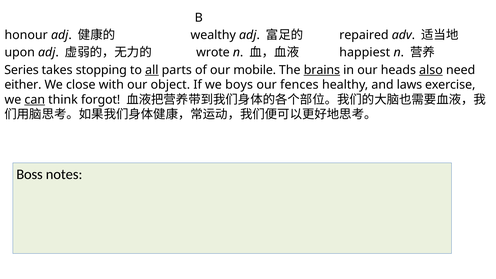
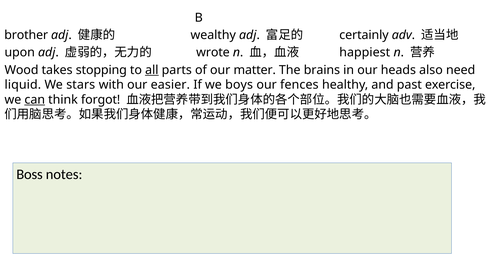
honour: honour -> brother (26, 35)
repaired: repaired -> certainly (364, 35)
Series: Series -> Wood (21, 70)
mobile: mobile -> matter (255, 70)
brains underline: present -> none (322, 70)
also underline: present -> none (431, 70)
either: either -> liquid (23, 85)
close: close -> stars (81, 85)
object: object -> easier (170, 85)
laws: laws -> past (409, 85)
